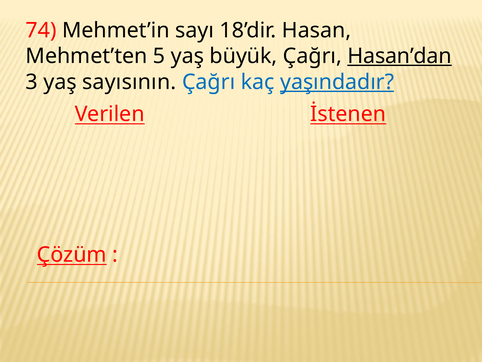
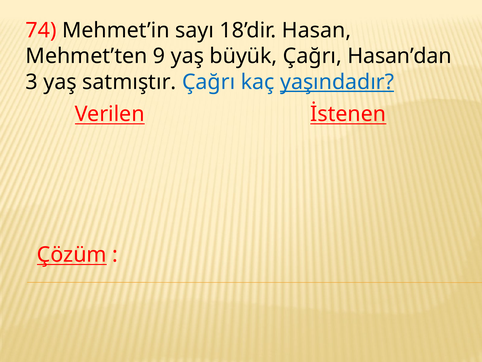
5: 5 -> 9 (159, 56)
Hasan’dan underline: present -> none (400, 56)
sayısının: sayısının -> satmıştır (129, 82)
